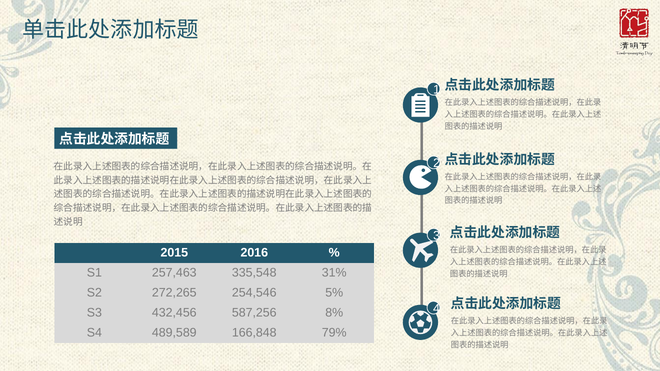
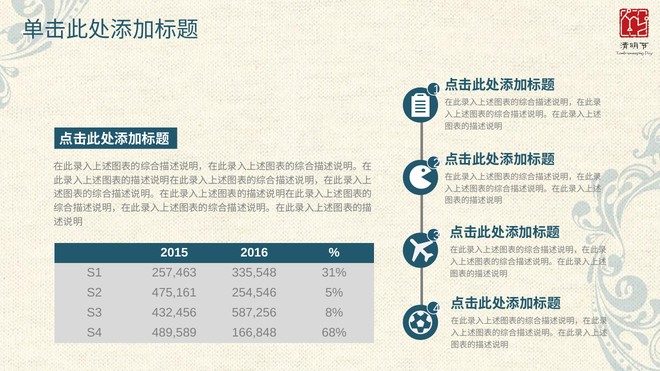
272,265: 272,265 -> 475,161 (174, 293)
79%: 79% -> 68% (334, 333)
